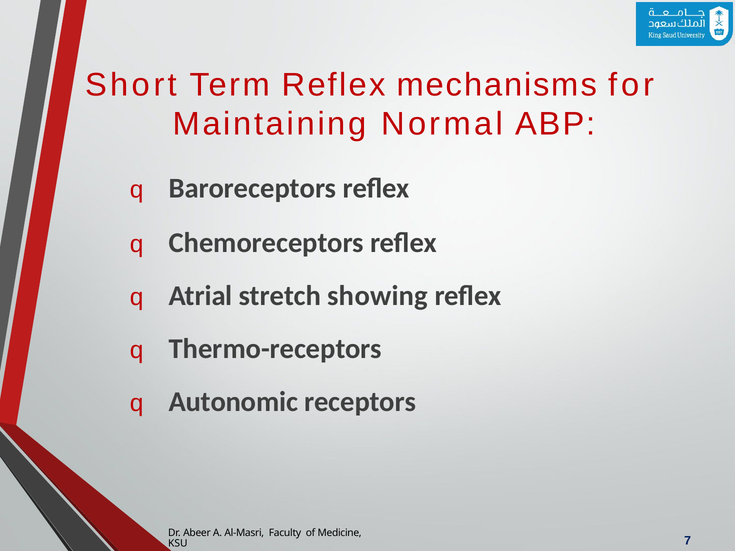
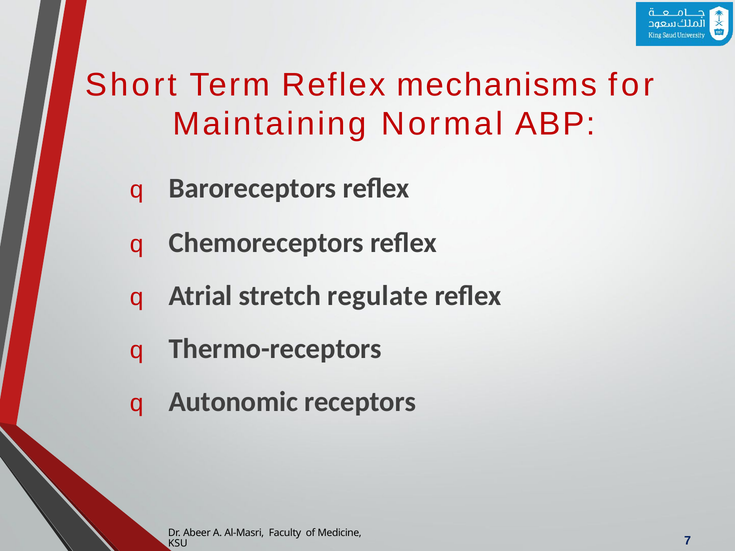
showing: showing -> regulate (378, 296)
